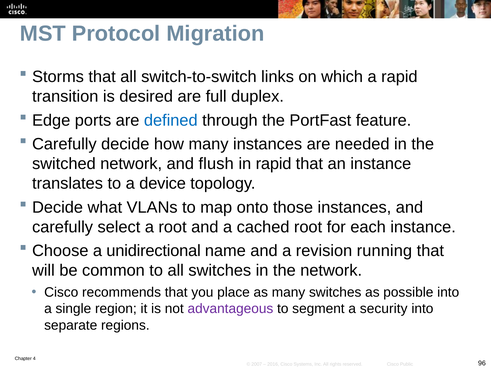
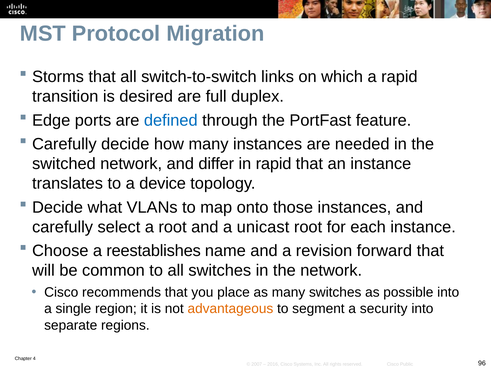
flush: flush -> differ (216, 163)
cached: cached -> unicast (263, 226)
unidirectional: unidirectional -> reestablishes (154, 250)
running: running -> forward (384, 250)
advantageous colour: purple -> orange (230, 308)
